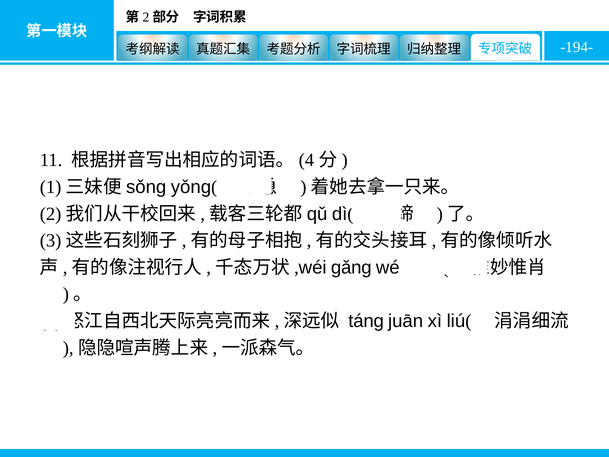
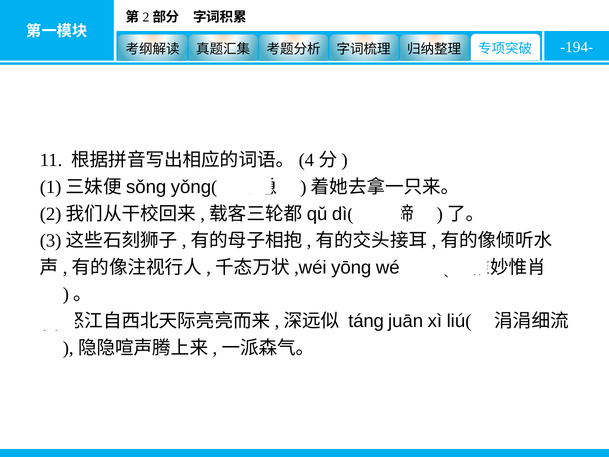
gǎng: gǎng -> yōng (351, 267)
